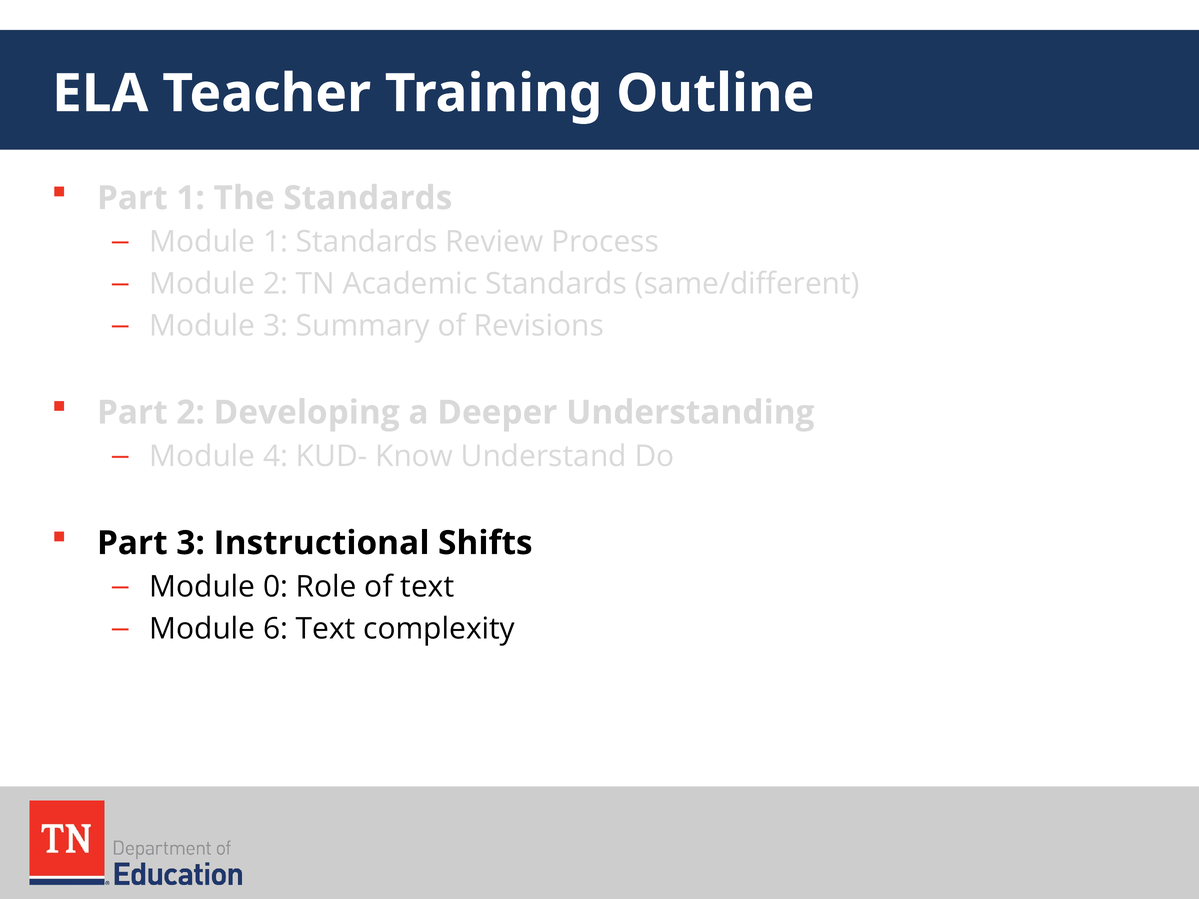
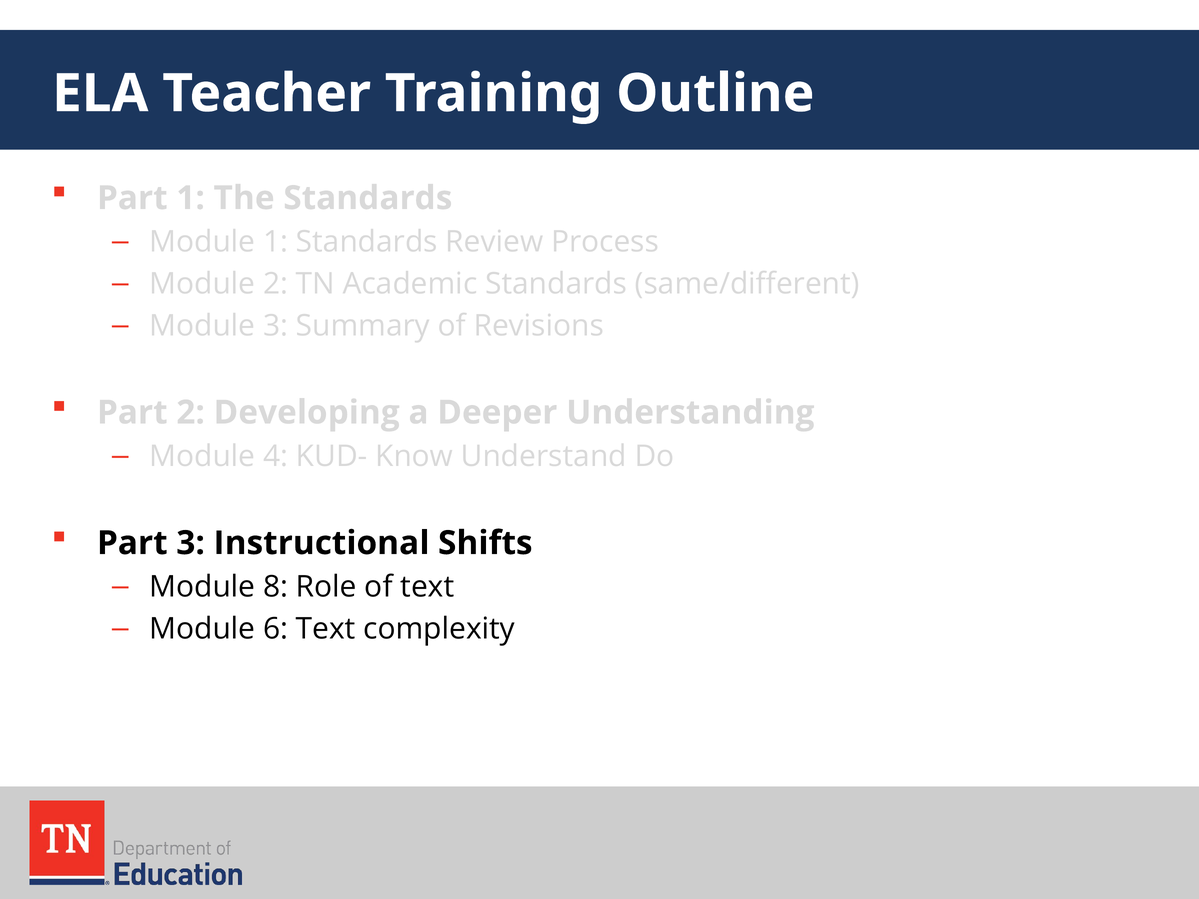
0: 0 -> 8 (276, 587)
